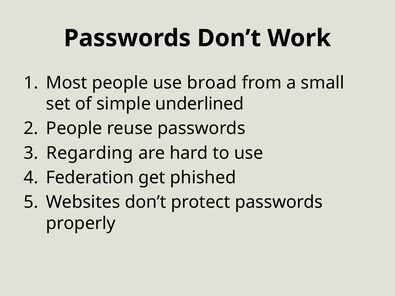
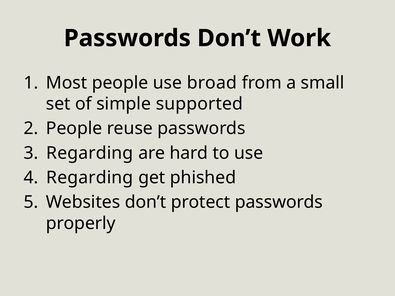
underlined: underlined -> supported (199, 104)
Federation: Federation -> Regarding (90, 178)
